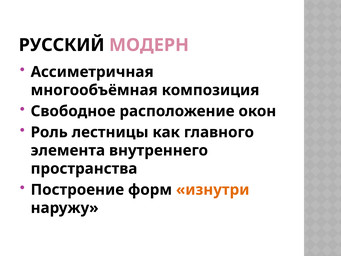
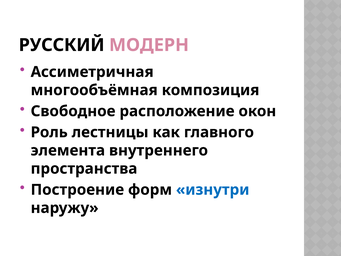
изнутри colour: orange -> blue (213, 190)
